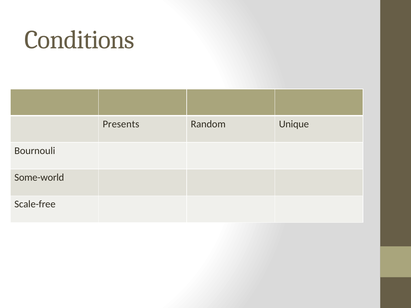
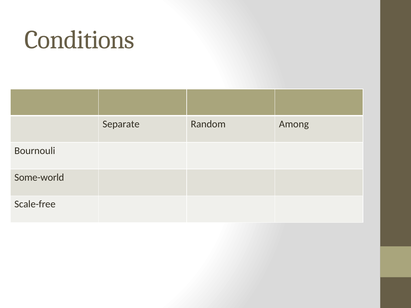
Presents: Presents -> Separate (121, 124)
Unique: Unique -> Among (294, 124)
